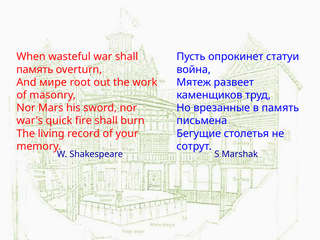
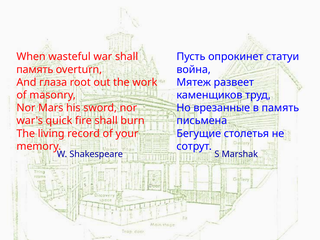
мире: мире -> глаза (53, 82)
